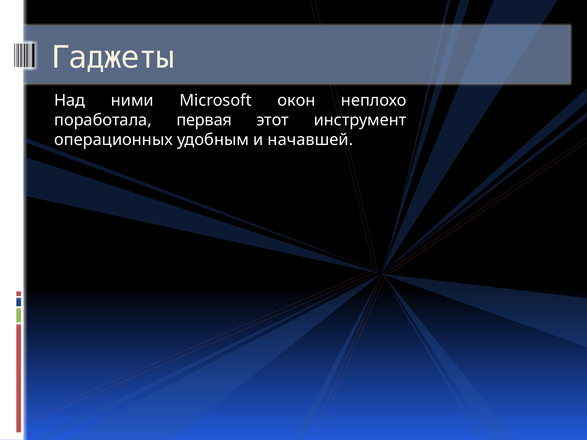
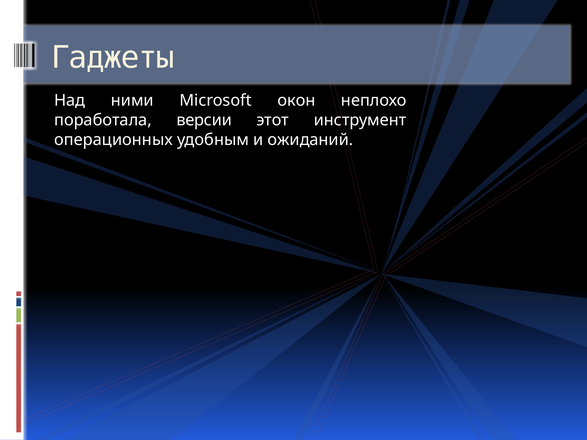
первая: первая -> версии (204, 120)
начавшей: начавшей -> ожиданий (310, 140)
